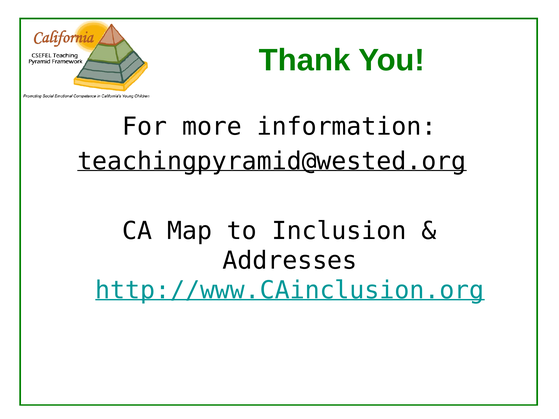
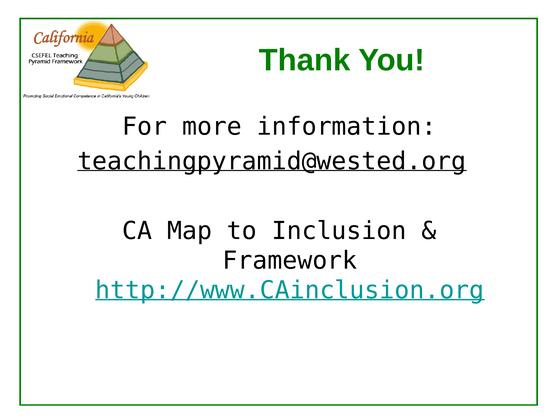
Addresses: Addresses -> Framework (290, 261)
